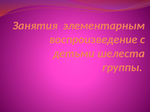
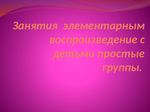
шелеста: шелеста -> простые (121, 54)
